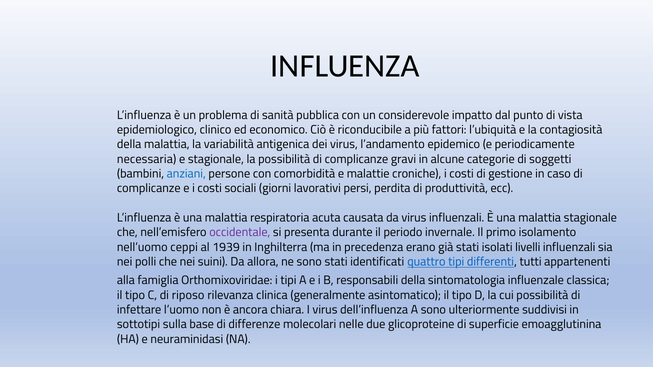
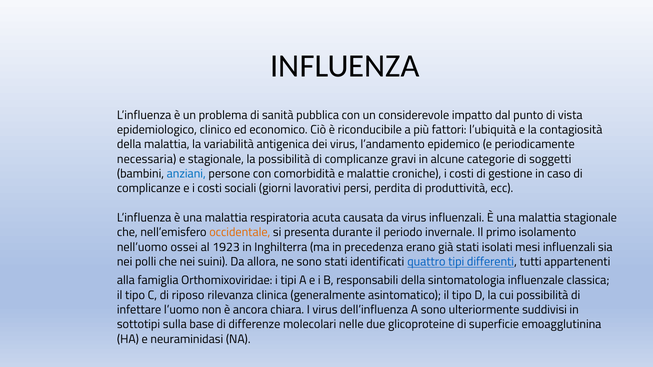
occidentale colour: purple -> orange (240, 233)
ceppi: ceppi -> ossei (184, 247)
1939: 1939 -> 1923 (226, 247)
livelli: livelli -> mesi (528, 247)
